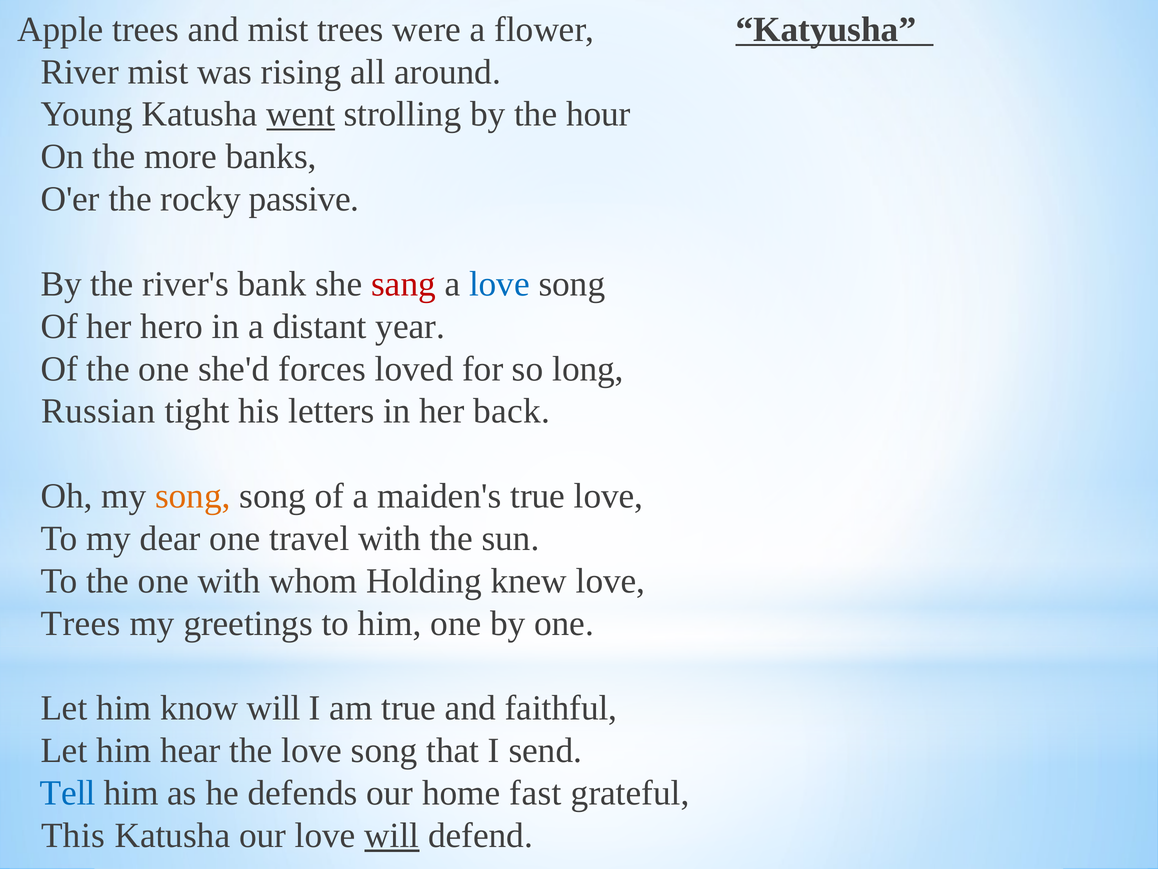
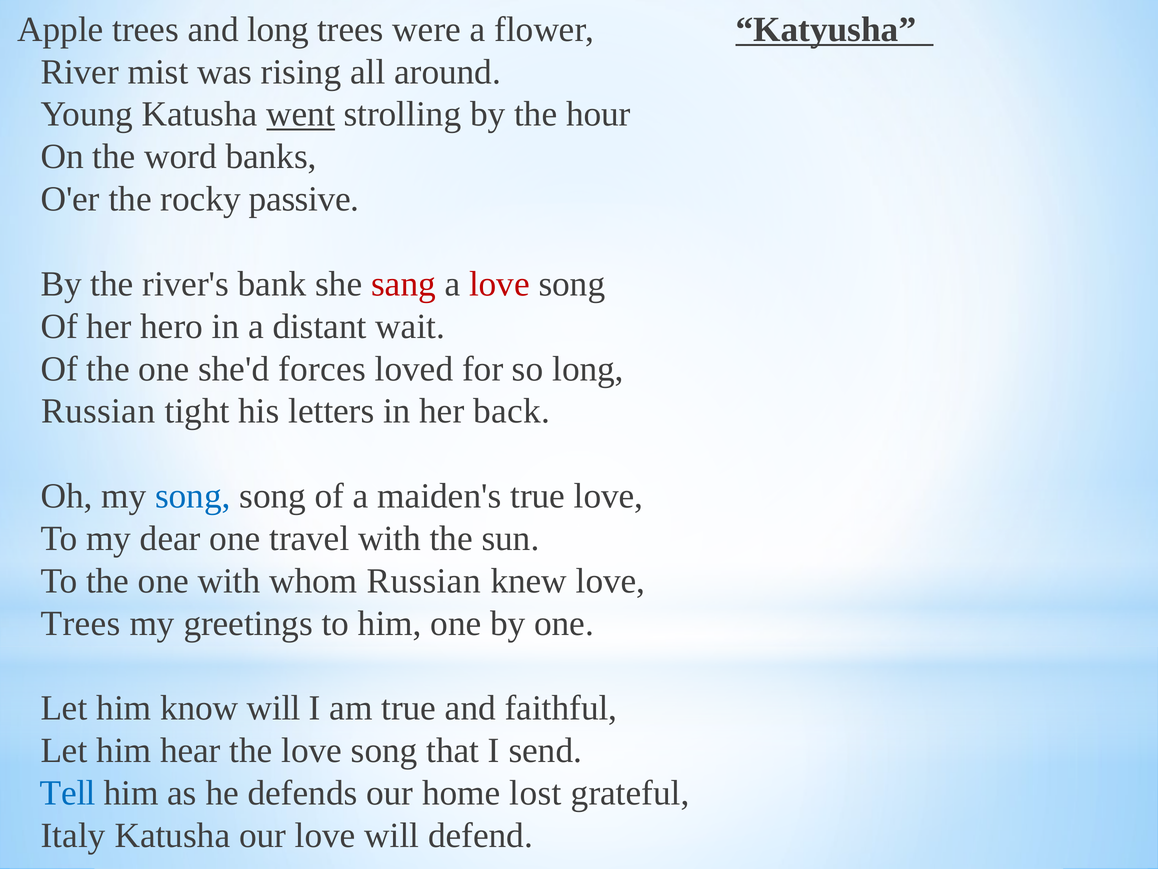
and mist: mist -> long (278, 29)
more: more -> word (181, 157)
love colour: blue -> red (499, 284)
year: year -> wait (410, 326)
song colour: orange -> blue (193, 496)
whom Holding: Holding -> Russian (424, 581)
fast: fast -> lost (535, 793)
This: This -> Italy (73, 835)
will underline: present -> none (392, 835)
